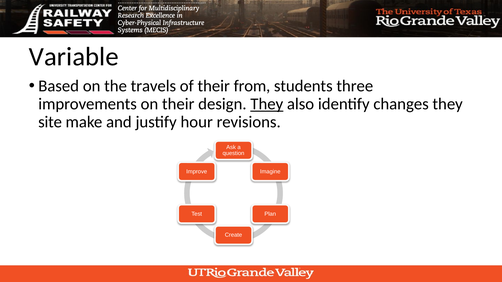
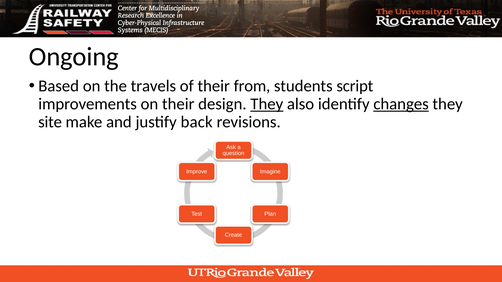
Variable: Variable -> Ongoing (74, 57)
three: three -> script (355, 86)
changes underline: none -> present (401, 104)
hour: hour -> back (197, 122)
